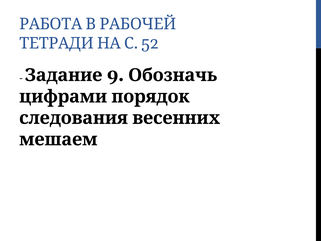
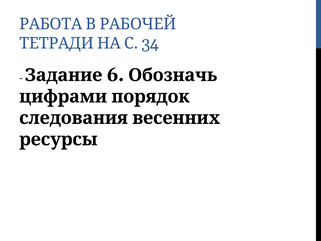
52: 52 -> 34 (150, 43)
9: 9 -> 6 (115, 75)
мешаем: мешаем -> ресурсы (58, 139)
